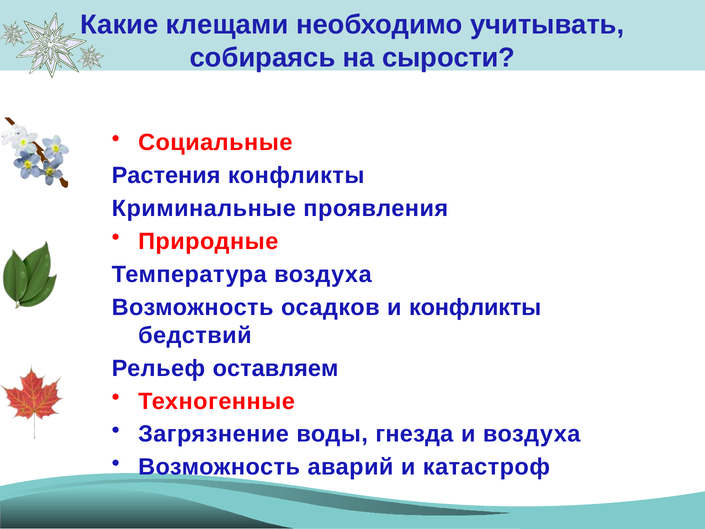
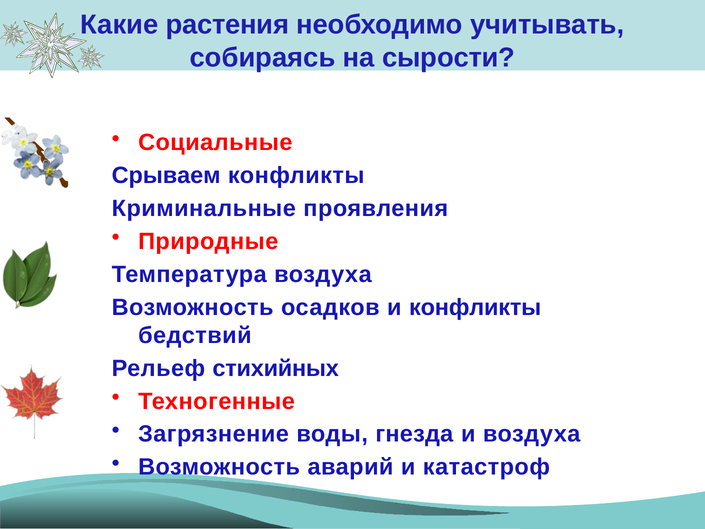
клещами: клещами -> растения (227, 25)
Растения: Растения -> Срываем (166, 176)
оставляем: оставляем -> стихийных (276, 368)
